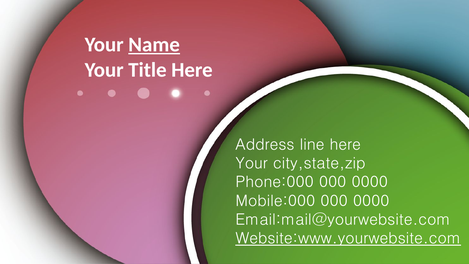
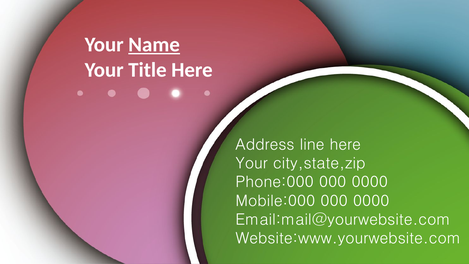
Website:www.yourwebsite.com underline: present -> none (348, 238)
